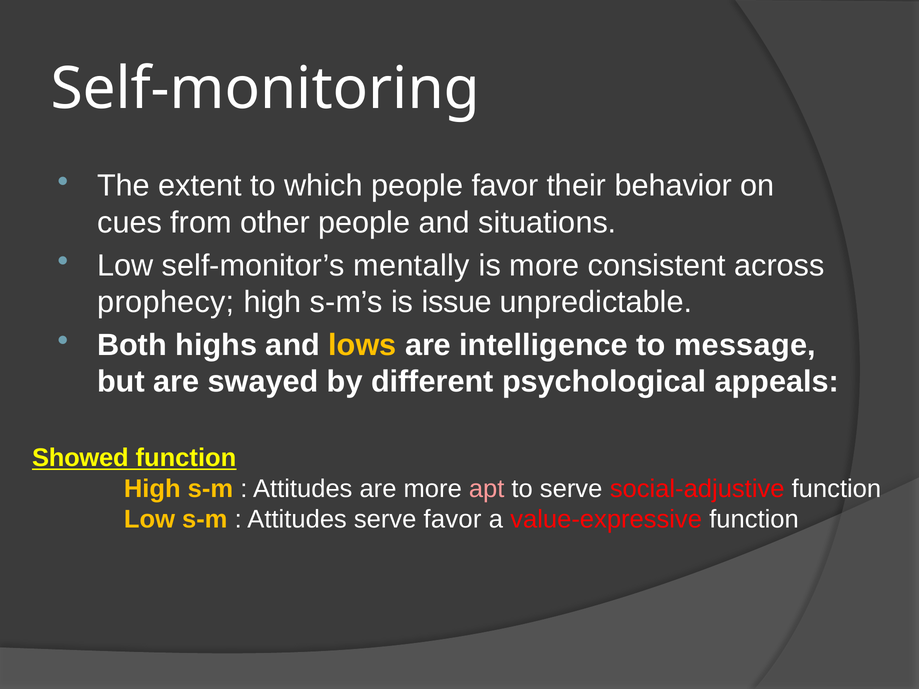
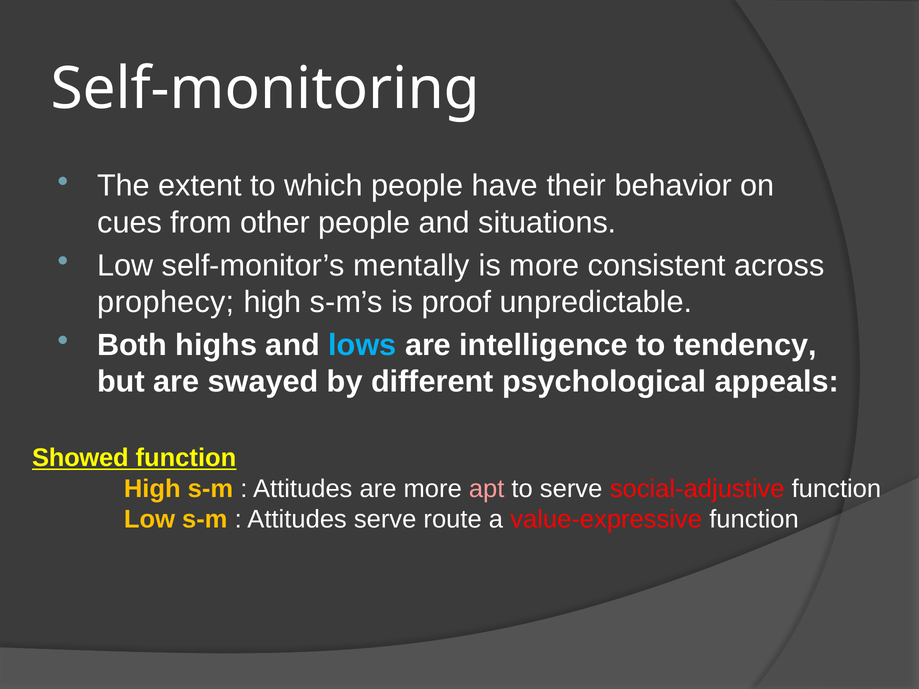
people favor: favor -> have (505, 186)
issue: issue -> proof (457, 302)
lows colour: yellow -> light blue (362, 345)
message: message -> tendency (745, 345)
serve favor: favor -> route (453, 519)
